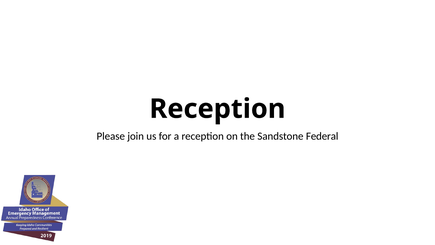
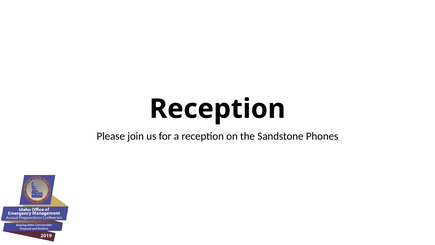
Federal: Federal -> Phones (322, 136)
